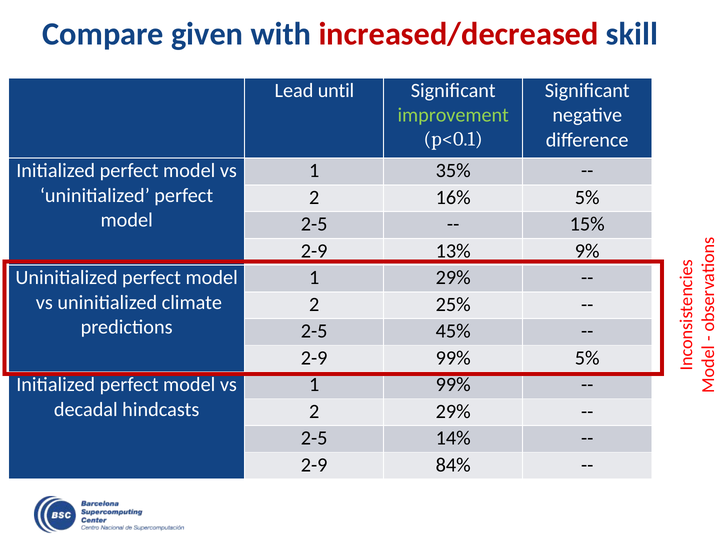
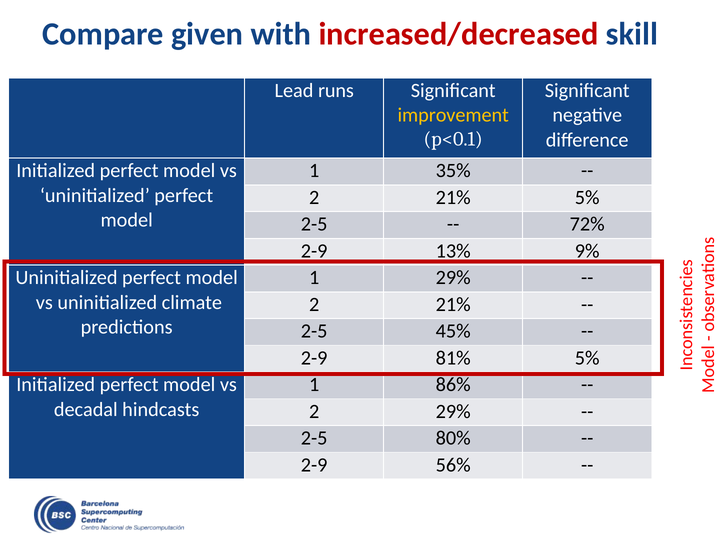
until: until -> runs (336, 90)
improvement colour: light green -> yellow (453, 115)
16%: 16% -> 21% (453, 197)
15%: 15% -> 72% (587, 224)
25%: 25% -> 21% (453, 304)
2-9 99%: 99% -> 81% (453, 358)
1 99%: 99% -> 86% (453, 385)
14%: 14% -> 80% (453, 438)
84%: 84% -> 56% (453, 465)
